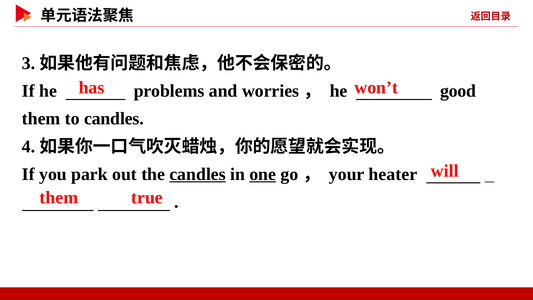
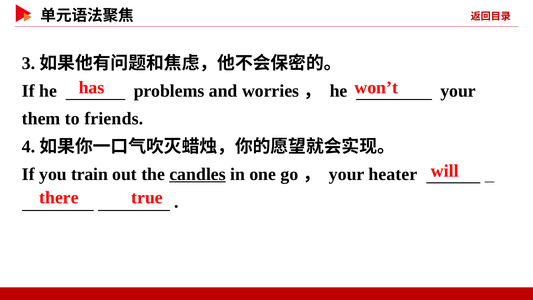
he good: good -> your (458, 91)
to candles: candles -> friends (114, 119)
park: park -> train (90, 174)
one underline: present -> none (263, 174)
them: them -> there (59, 197)
